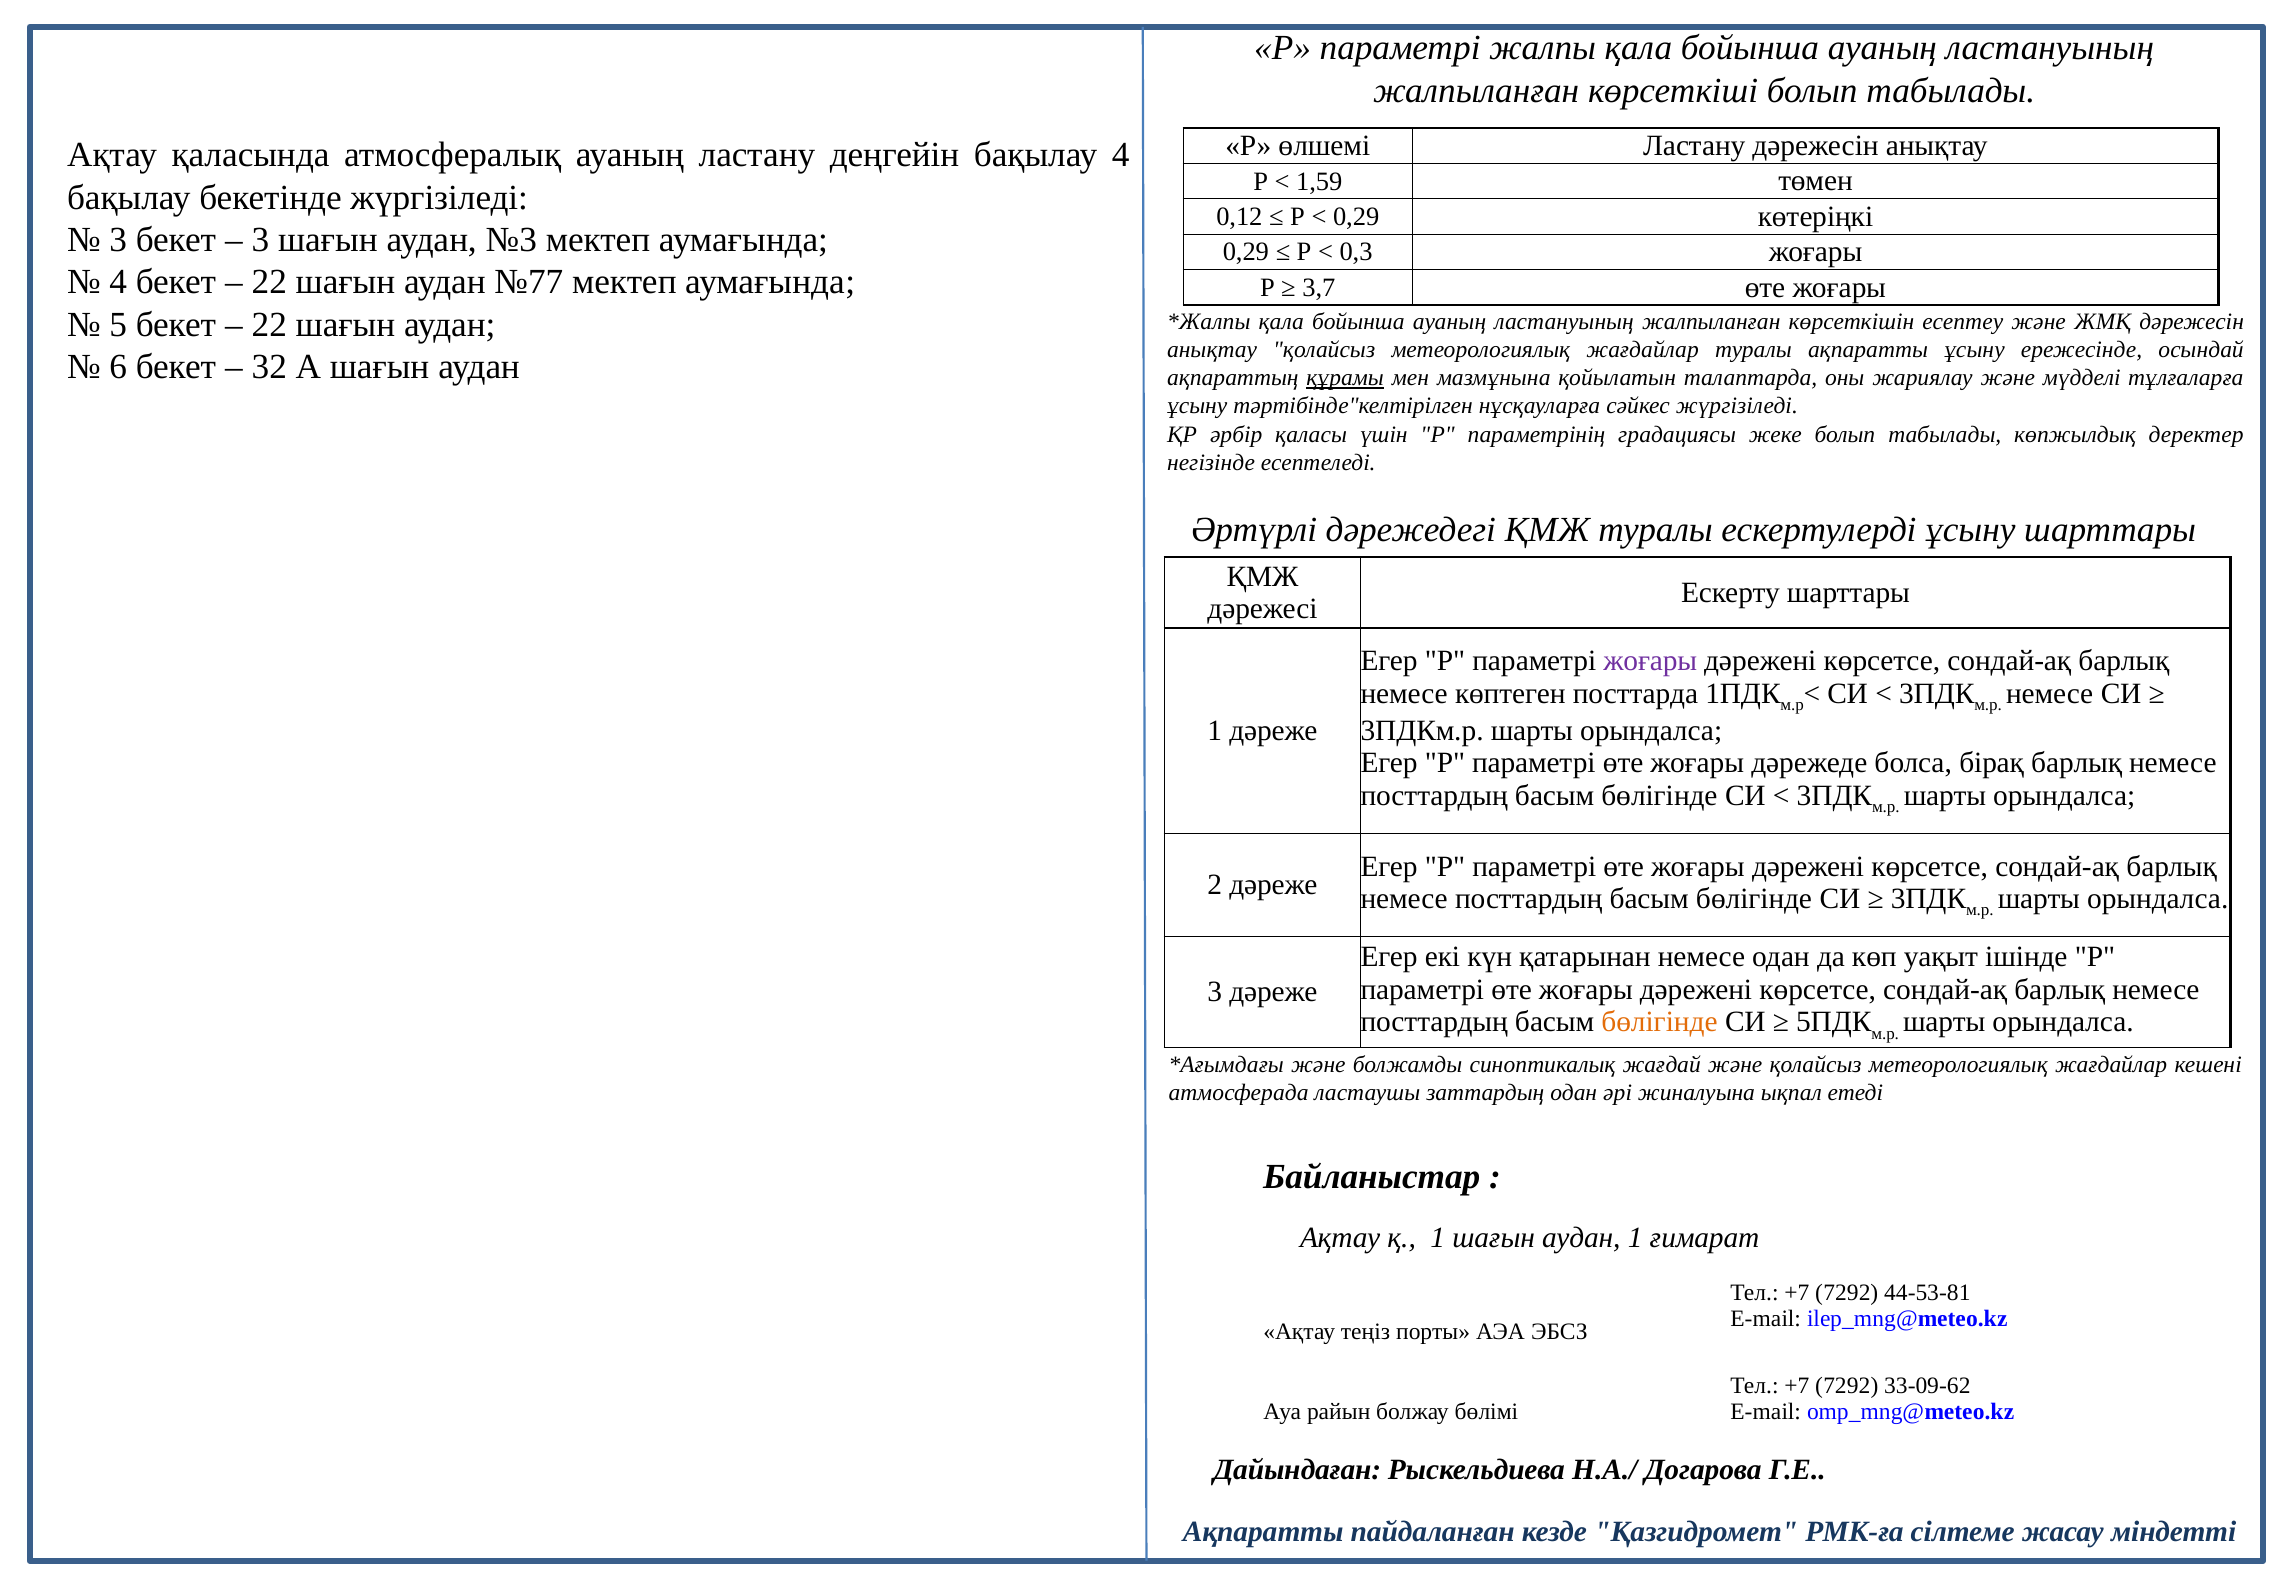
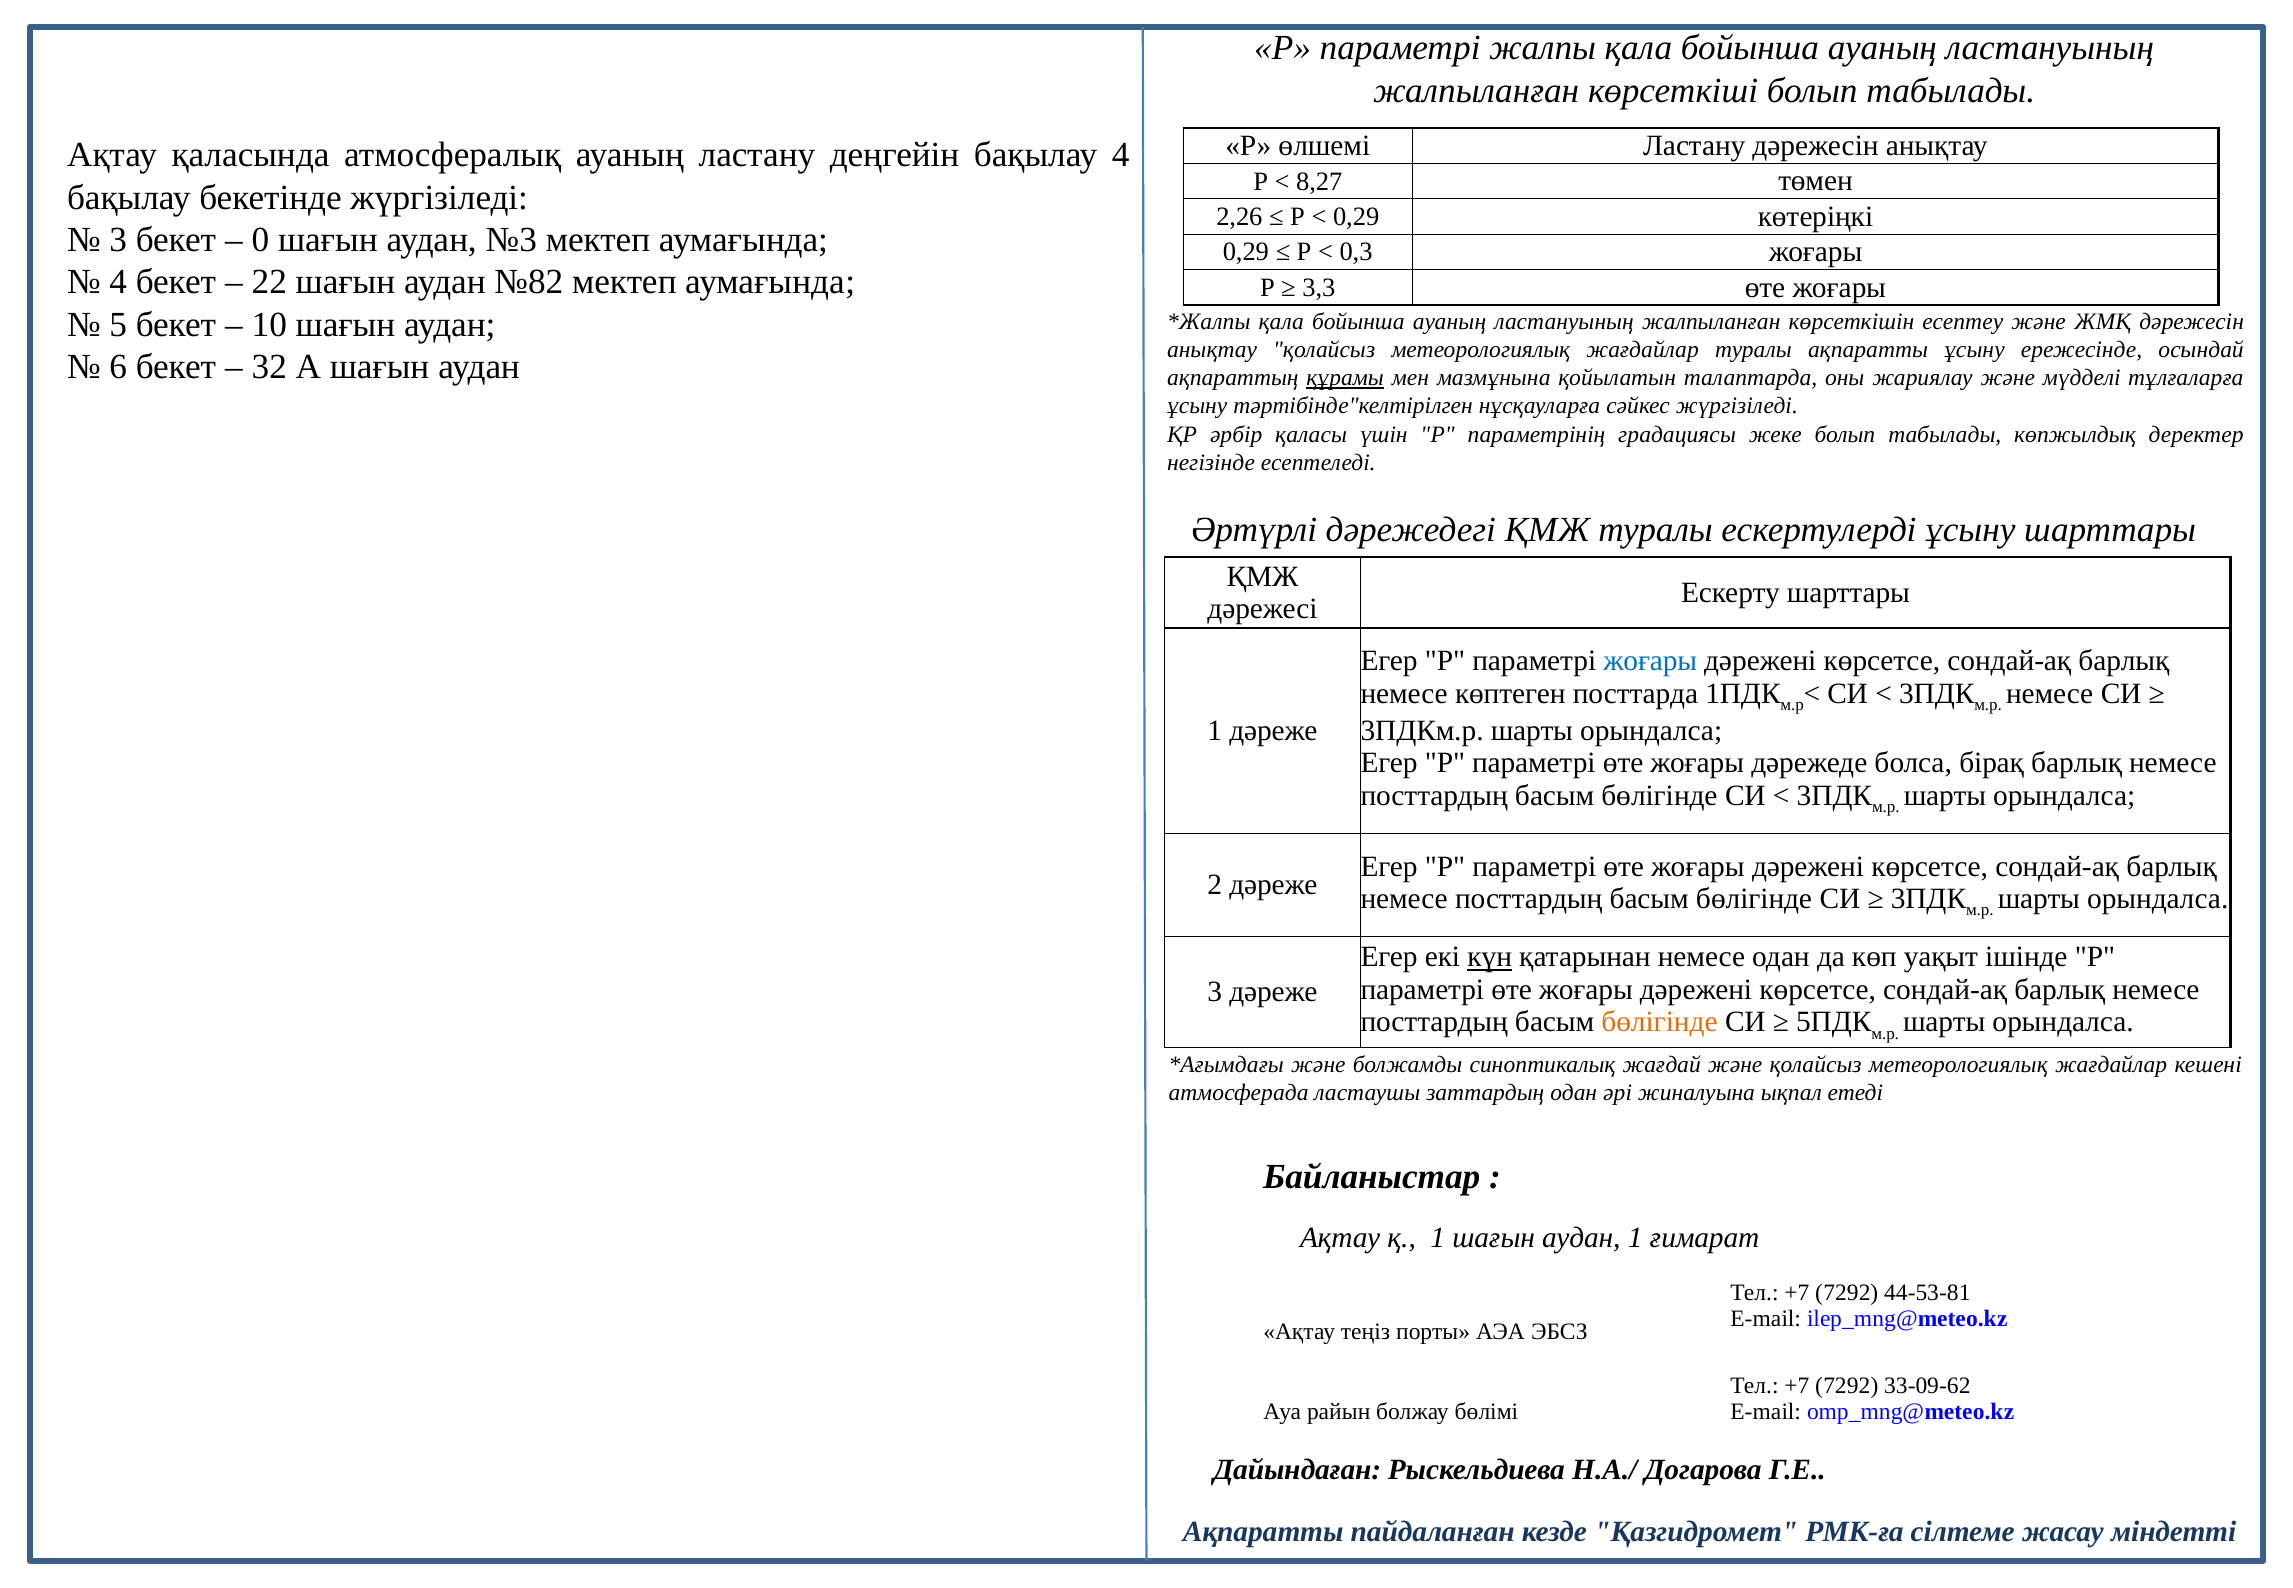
1,59: 1,59 -> 8,27 (1319, 181)
0,12: 0,12 -> 2,26 (1239, 217)
3: 3 -> 0 (260, 240)
№77: №77 -> №82 (529, 282)
3,7: 3,7 -> 3,3 (1319, 287)
22: 22 -> 10 (269, 325)
жоғары colour: purple -> blue (1650, 661)
күн underline: none -> present (1490, 957)
